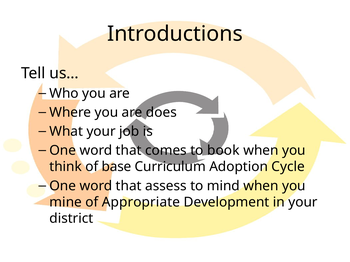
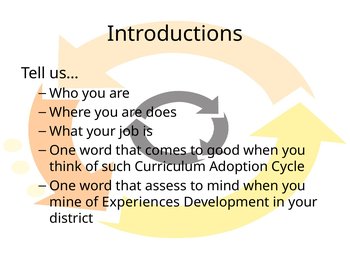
book: book -> good (223, 151)
base: base -> such (116, 167)
Appropriate: Appropriate -> Experiences (141, 202)
